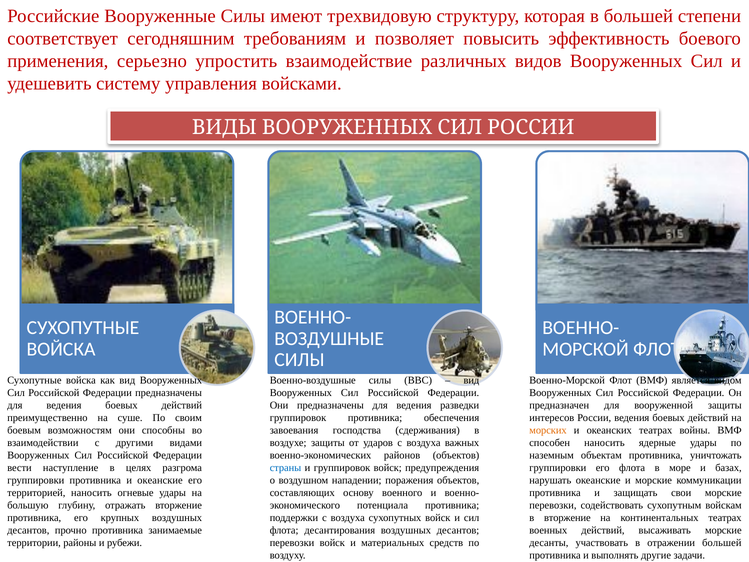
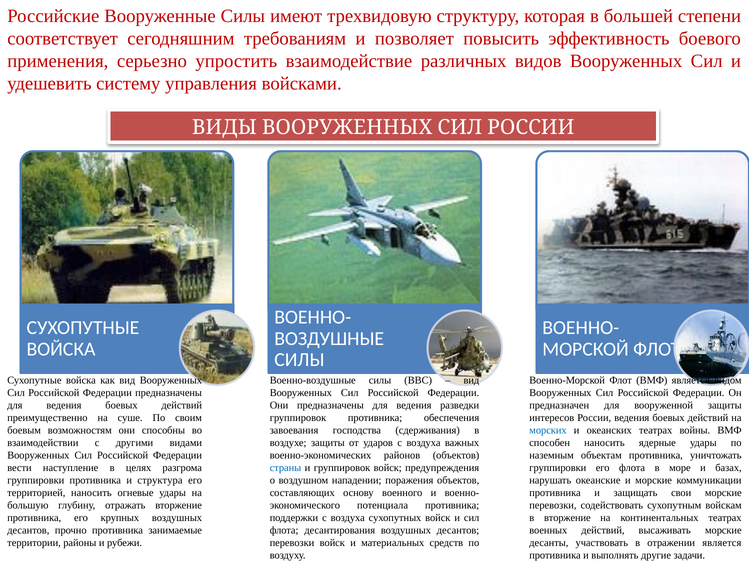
морских colour: orange -> blue (548, 430)
и океанские: океанские -> структура (160, 480)
отражении большей: большей -> является (722, 542)
